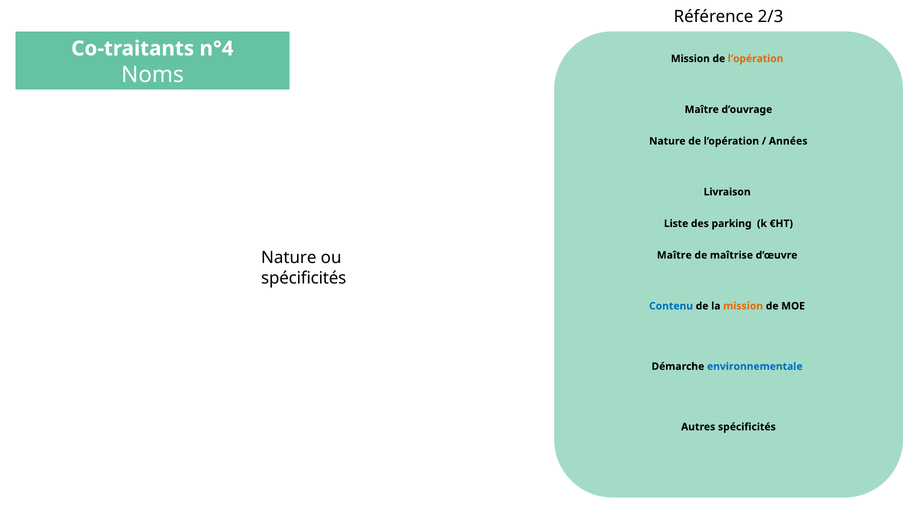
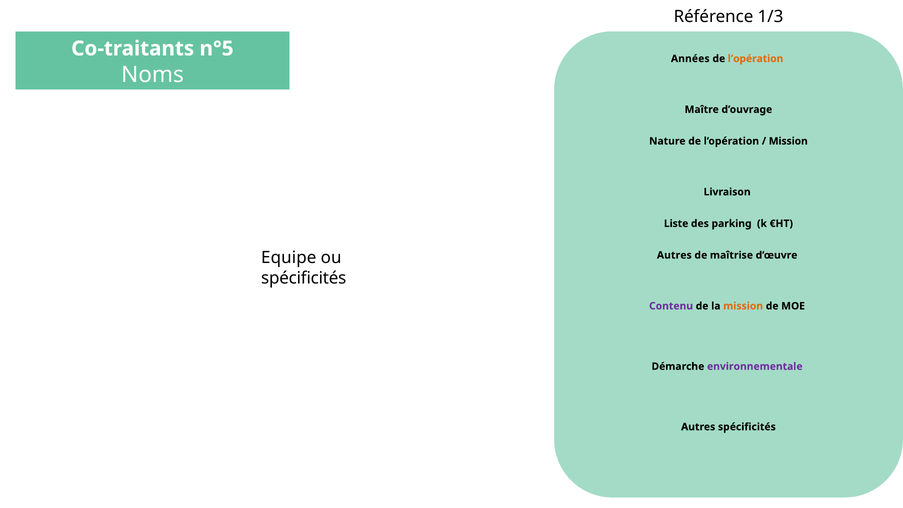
2/3: 2/3 -> 1/3 (771, 17)
n°4: n°4 -> n°5 (217, 49)
Mission: Mission -> Années (690, 59)
Années: Années -> Mission (788, 141)
Nature: Nature -> Equipe (289, 258)
Maître: Maître -> Autres (674, 255)
Contenu colour: blue -> purple (671, 306)
environnementale colour: blue -> purple (755, 366)
